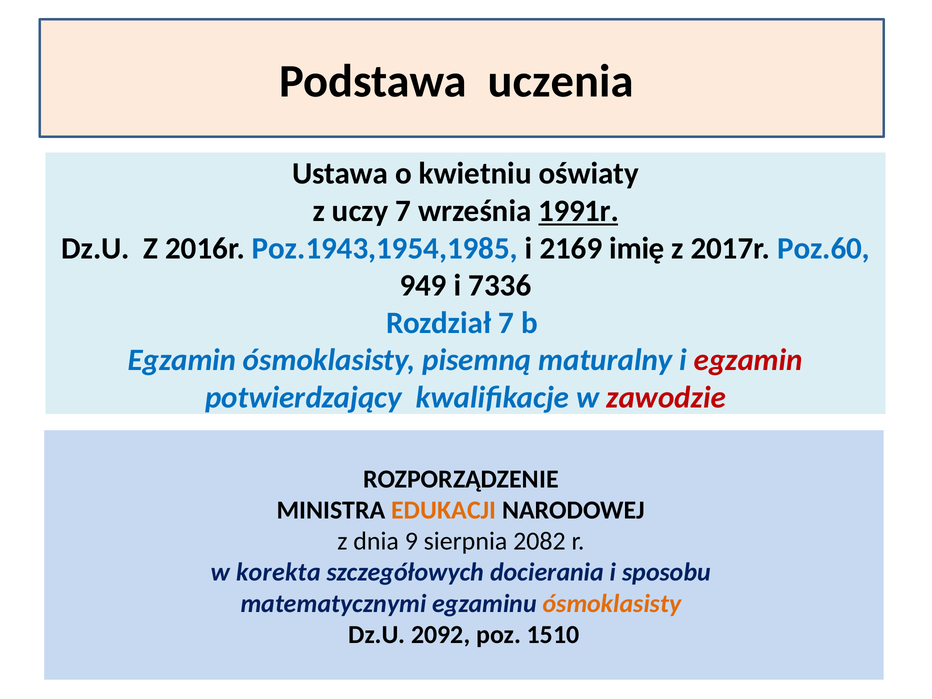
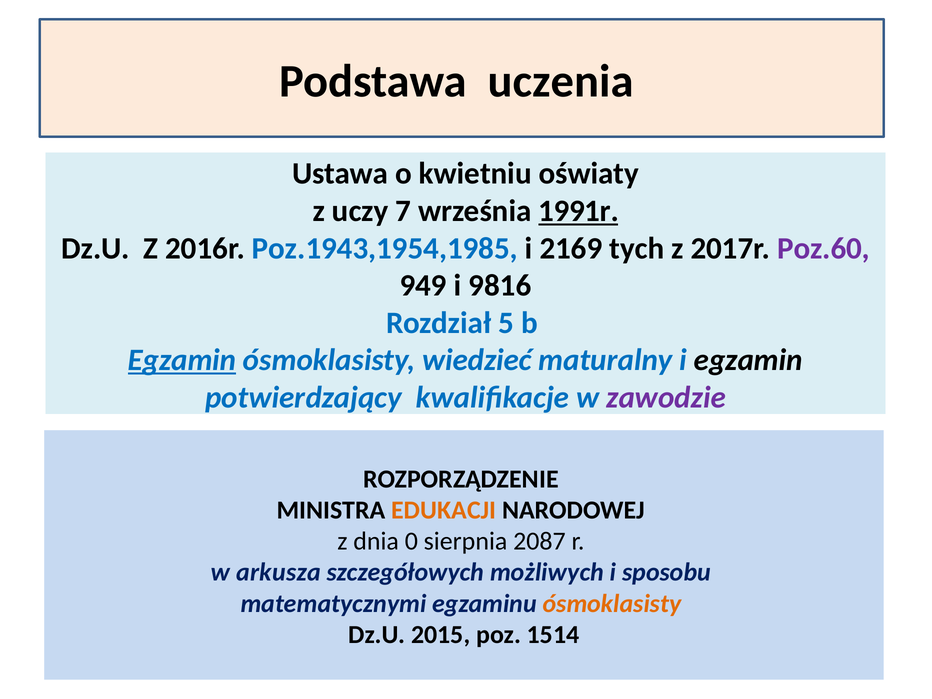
imię: imię -> tych (637, 248)
Poz.60 colour: blue -> purple (823, 248)
7336: 7336 -> 9816 (500, 286)
Rozdział 7: 7 -> 5 (506, 323)
Egzamin underline: none -> present (182, 360)
pisemną: pisemną -> wiedzieć (477, 360)
egzamin colour: red -> black (748, 360)
zawodzie colour: red -> purple (666, 397)
9: 9 -> 0 (411, 541)
2082: 2082 -> 2087 (539, 541)
korekta: korekta -> arkusza (278, 572)
docierania: docierania -> możliwych (547, 572)
2092: 2092 -> 2015 (441, 635)
1510: 1510 -> 1514 (553, 635)
